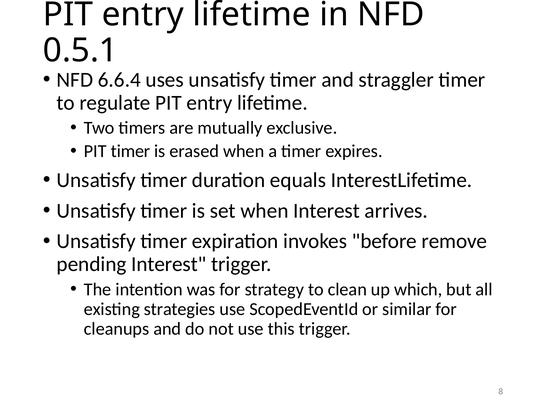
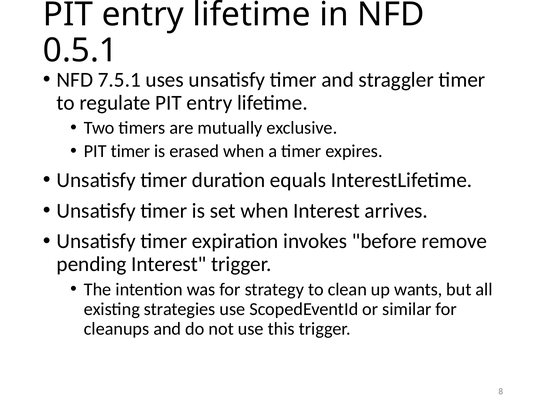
6.6.4: 6.6.4 -> 7.5.1 (119, 80)
which: which -> wants (418, 289)
